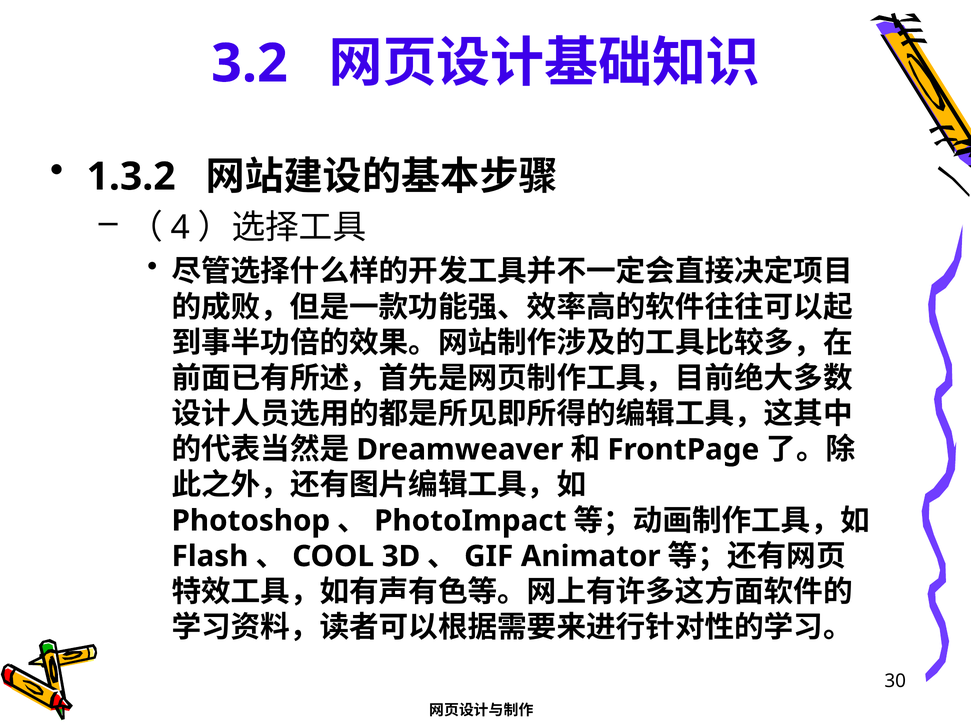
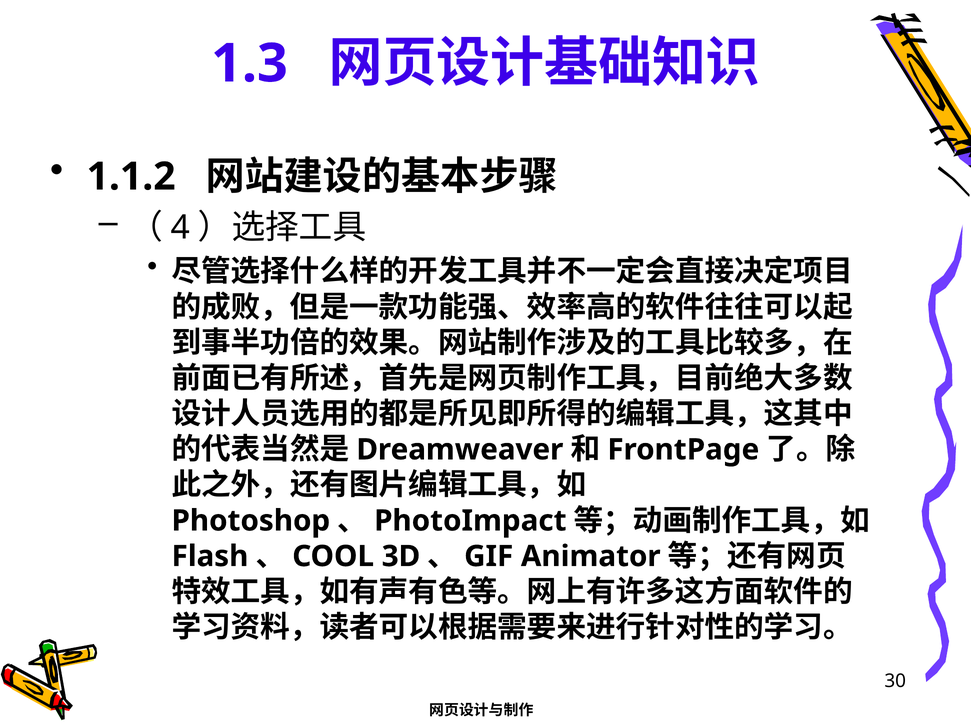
3.2: 3.2 -> 1.3 (249, 64)
1.3.2: 1.3.2 -> 1.1.2 (131, 177)
